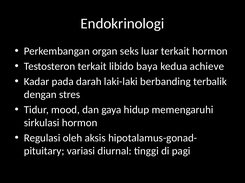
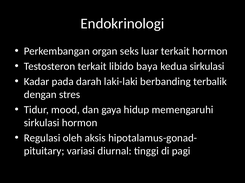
kedua achieve: achieve -> sirkulasi (207, 67)
